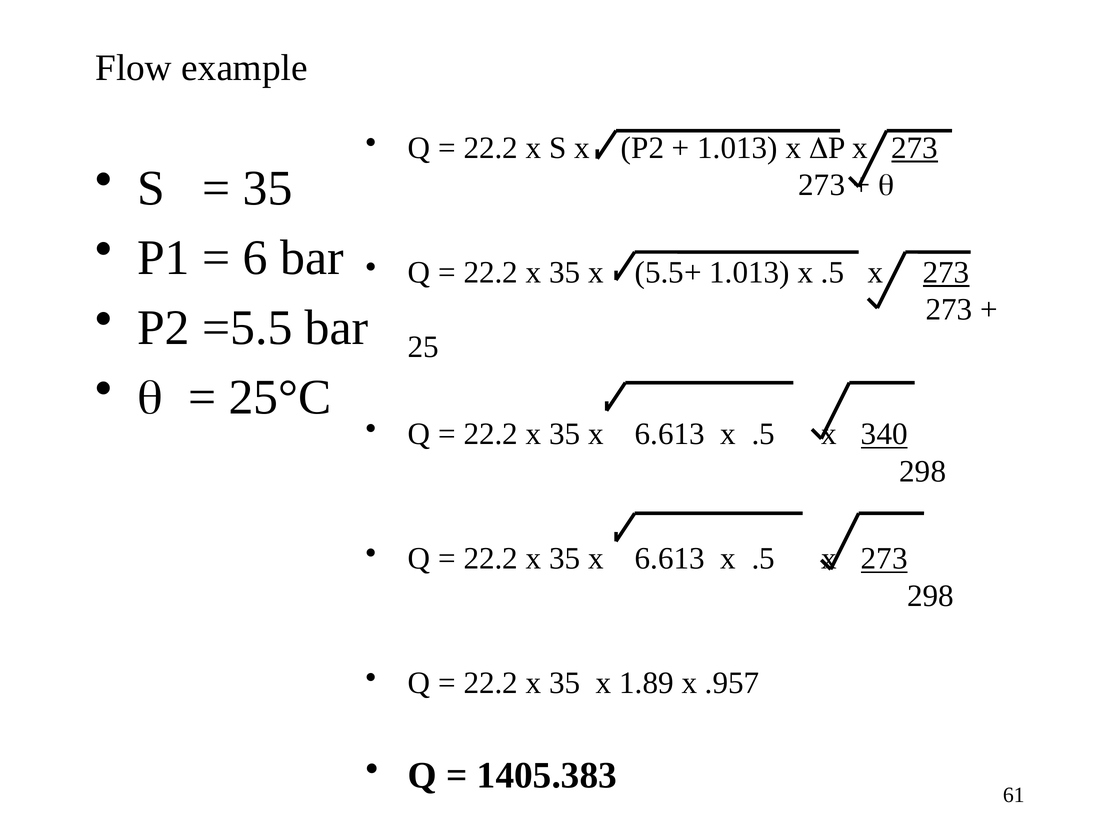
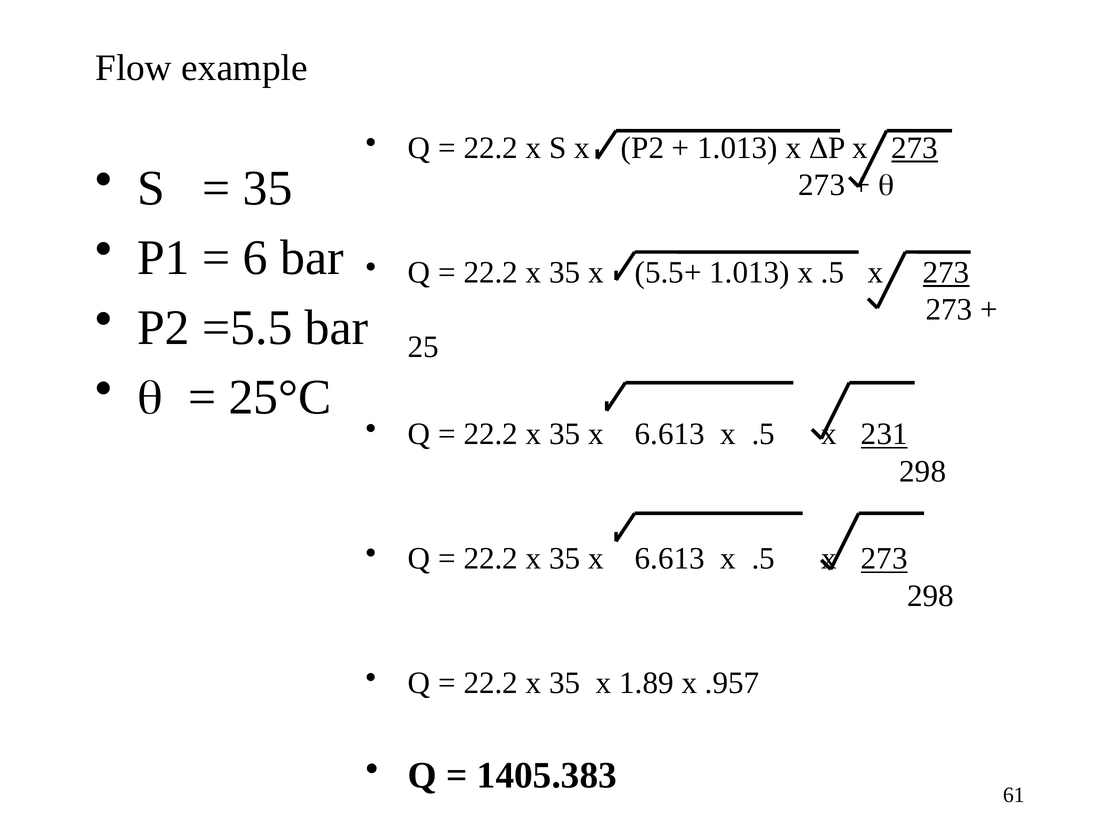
340: 340 -> 231 (884, 434)
